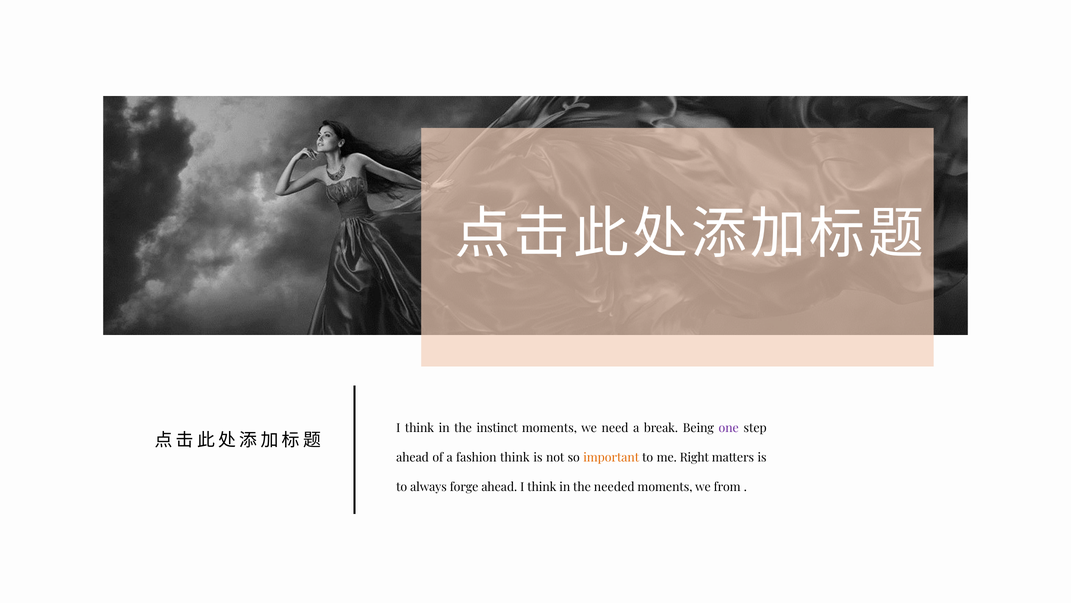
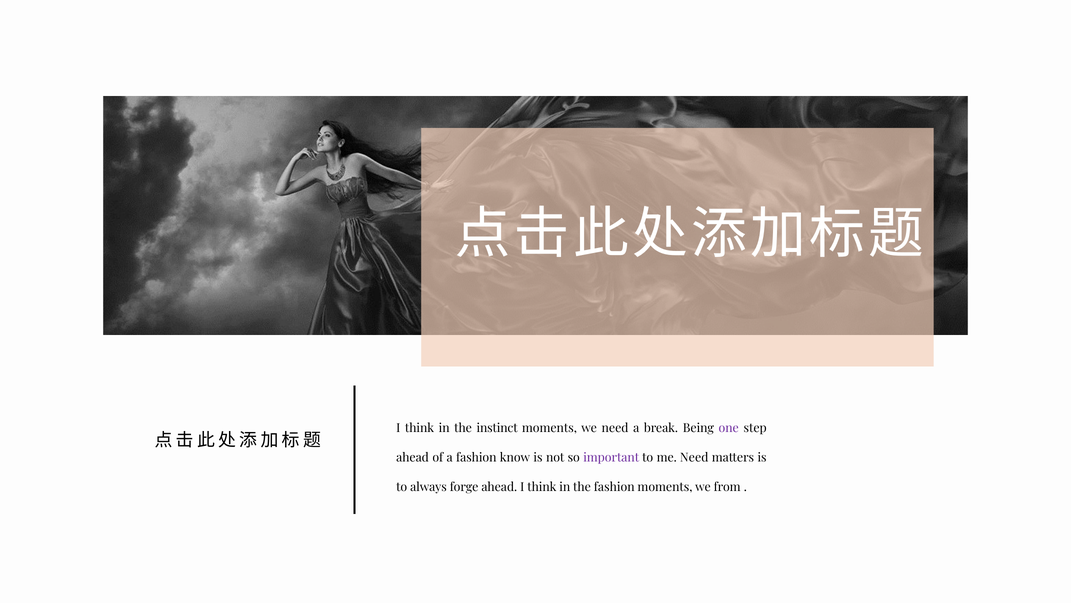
fashion think: think -> know (515, 457)
important colour: orange -> purple (611, 457)
me Right: Right -> Need (694, 457)
the needed: needed -> fashion (614, 487)
